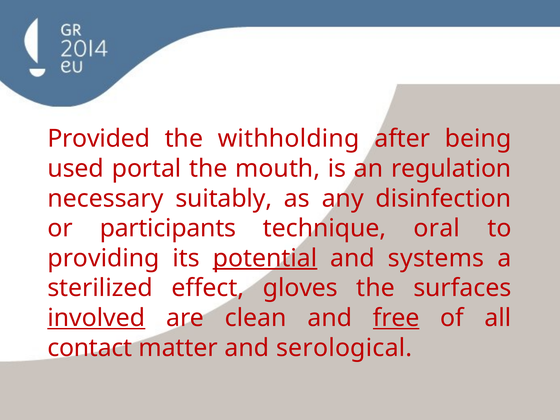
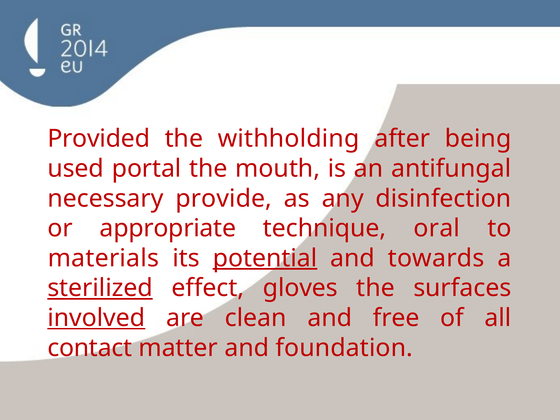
regulation: regulation -> antifungal (451, 169)
suitably: suitably -> provide (224, 198)
participants: participants -> appropriate (168, 228)
providing: providing -> materials (103, 258)
systems: systems -> towards (436, 258)
sterilized underline: none -> present (100, 288)
free underline: present -> none (396, 318)
serological: serological -> foundation (344, 348)
